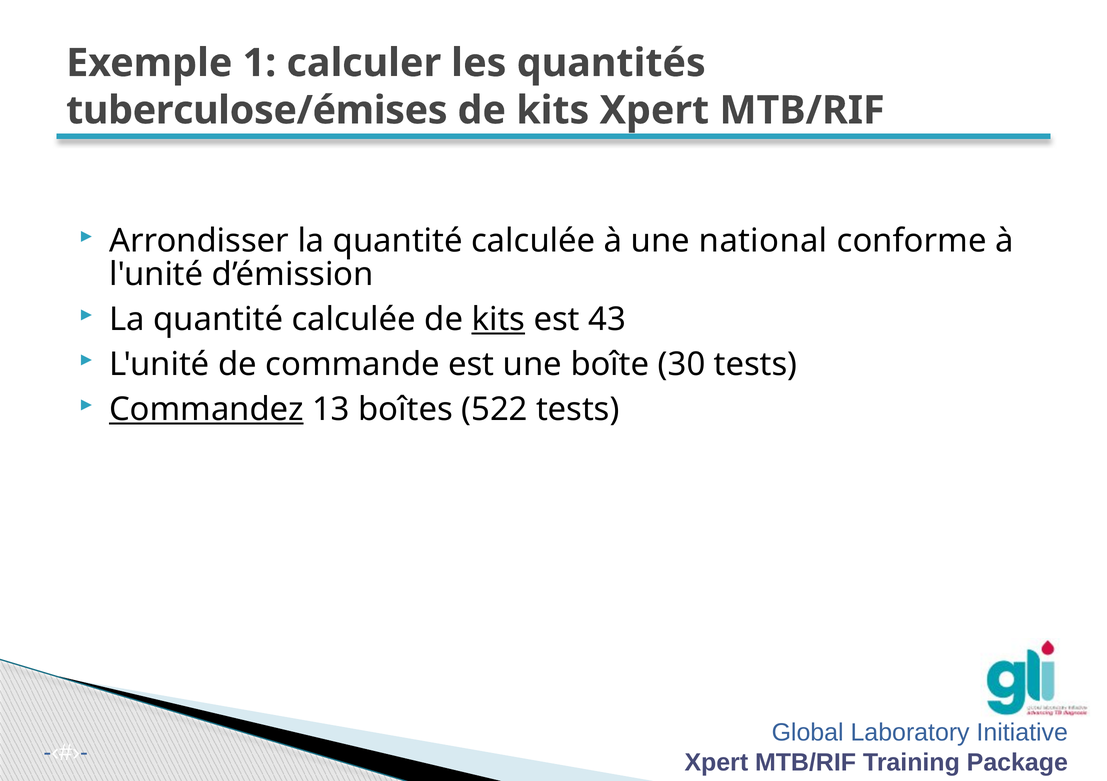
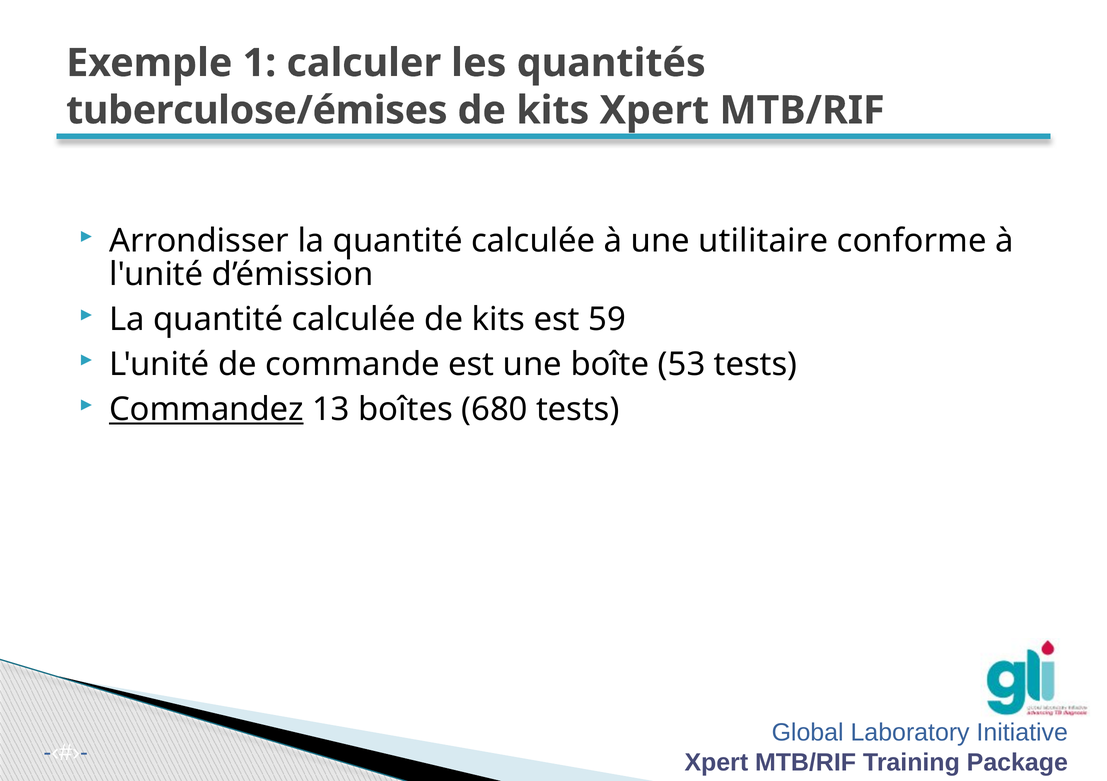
national: national -> utilitaire (763, 241)
kits underline: present -> none (498, 320)
43: 43 -> 59 (607, 320)
30: 30 -> 53 (682, 365)
522: 522 -> 680 (494, 410)
